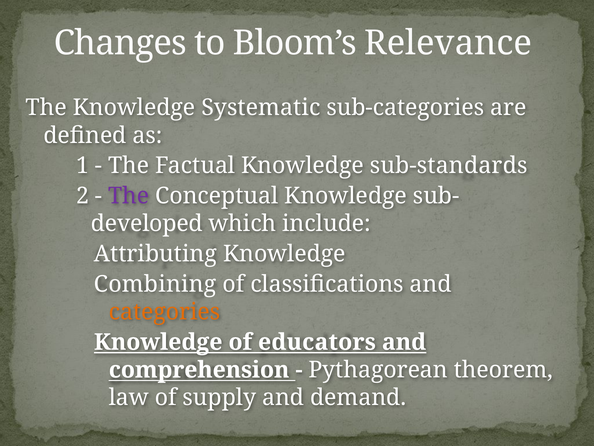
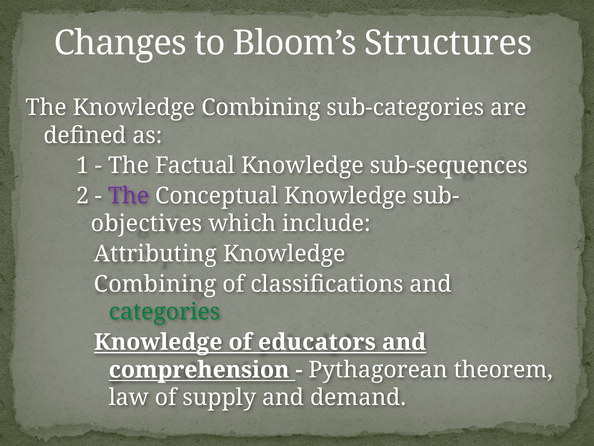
Relevance: Relevance -> Structures (448, 43)
The Knowledge Systematic: Systematic -> Combining (261, 108)
sub-standards: sub-standards -> sub-sequences (449, 165)
developed: developed -> objectives (147, 223)
categories colour: orange -> green (165, 312)
